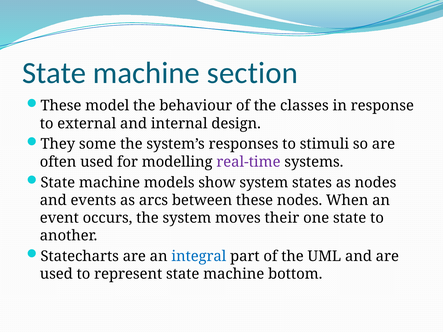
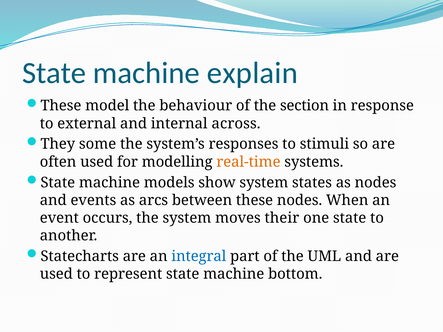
section: section -> explain (252, 73)
classes: classes -> section (305, 106)
design: design -> across (236, 124)
real-time colour: purple -> orange (248, 162)
